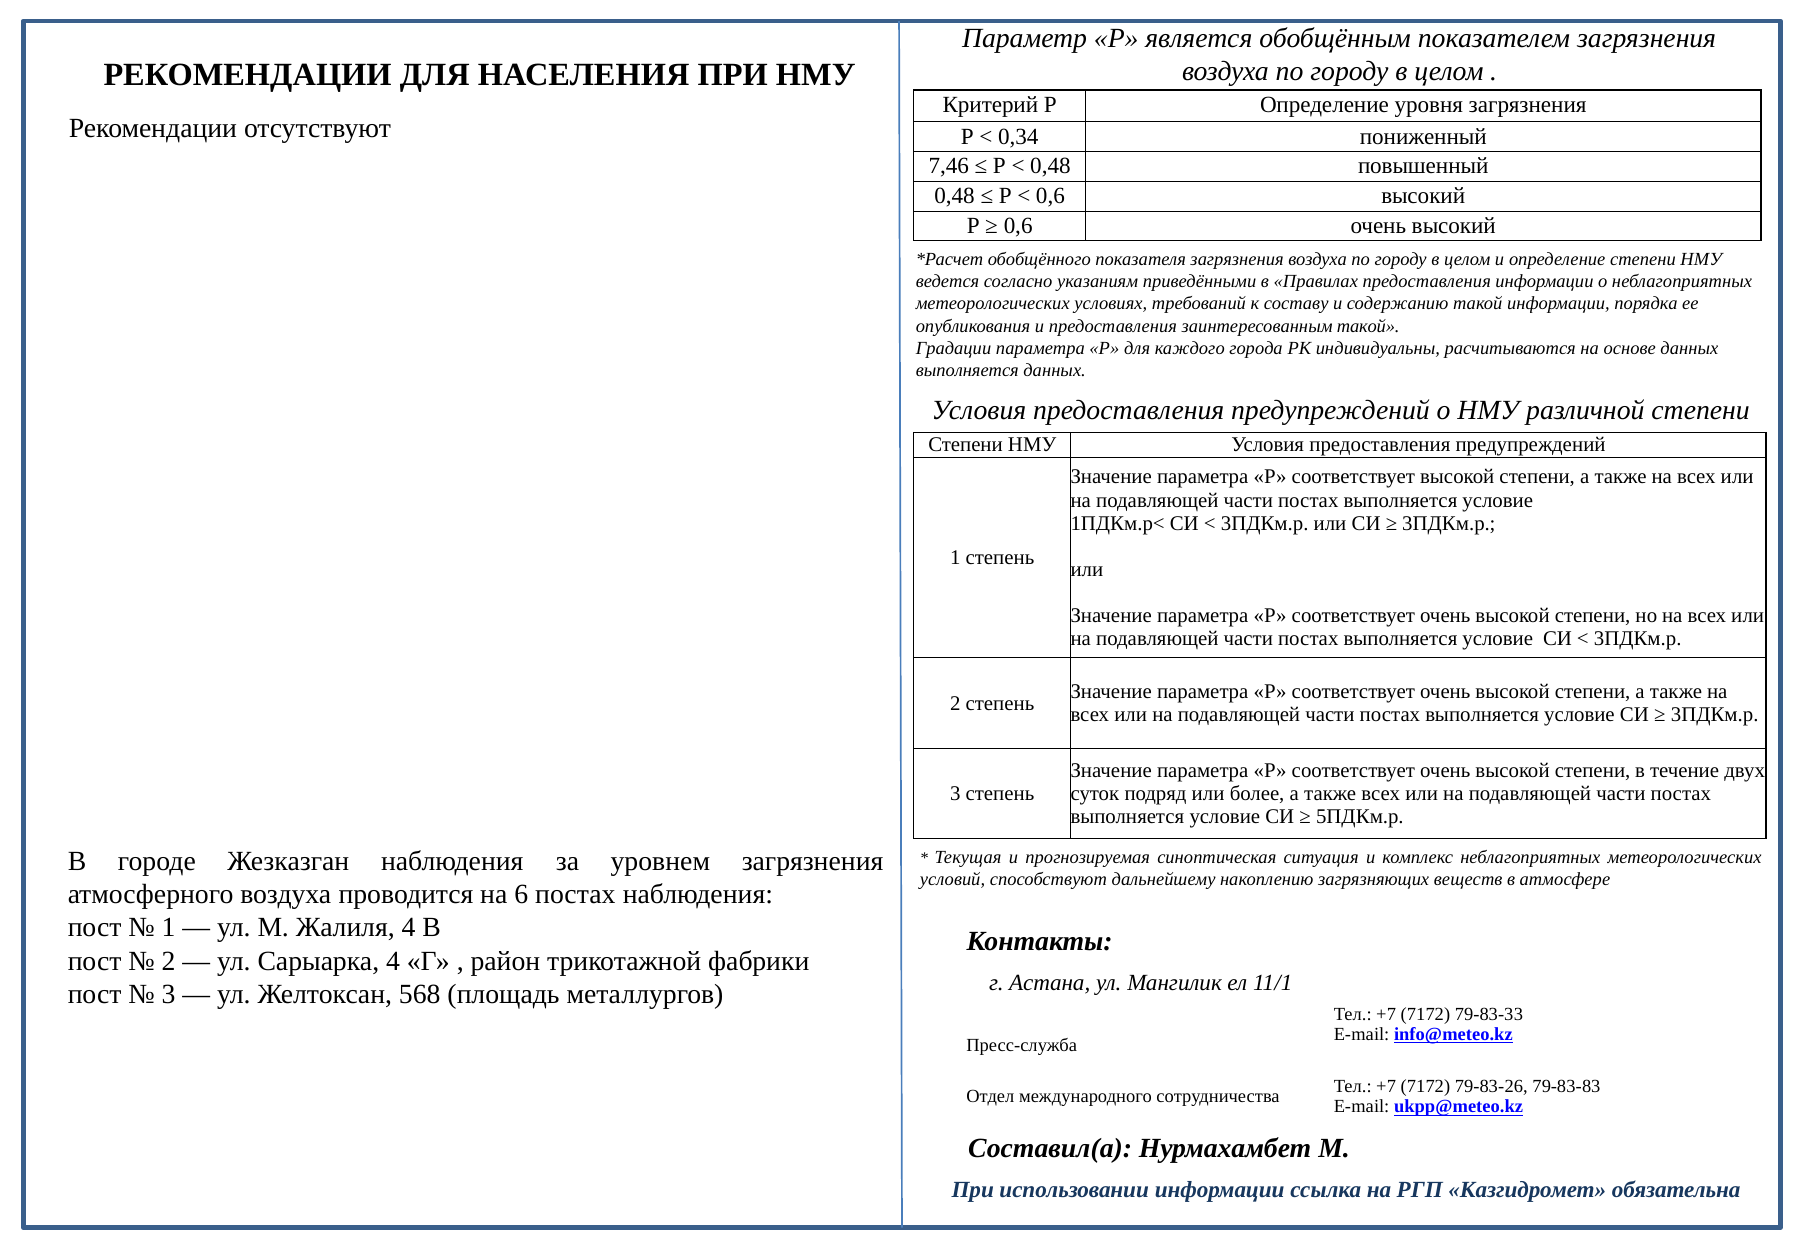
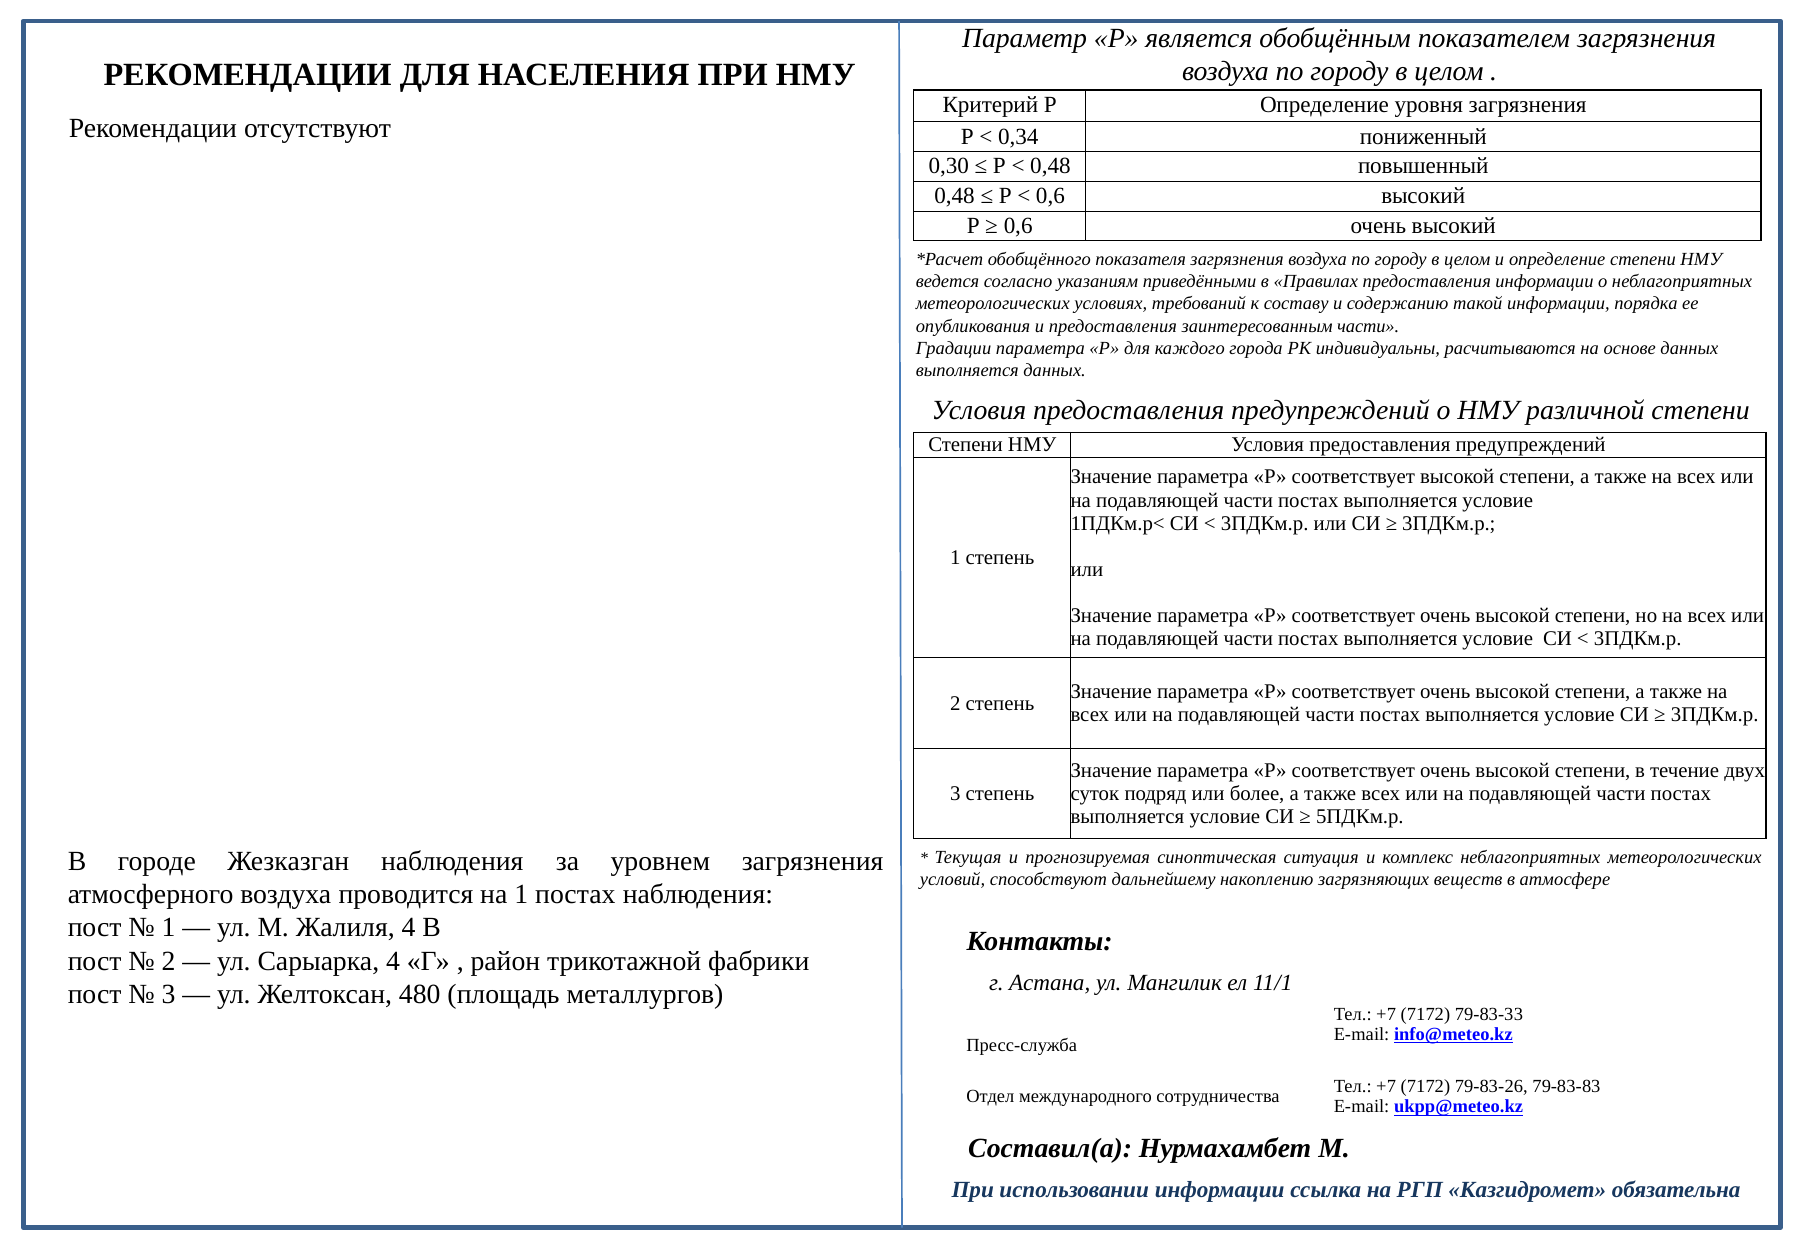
7,46: 7,46 -> 0,30 (949, 166)
заинтересованным такой: такой -> части (1368, 326)
на 6: 6 -> 1 (521, 894)
568: 568 -> 480 (420, 994)
